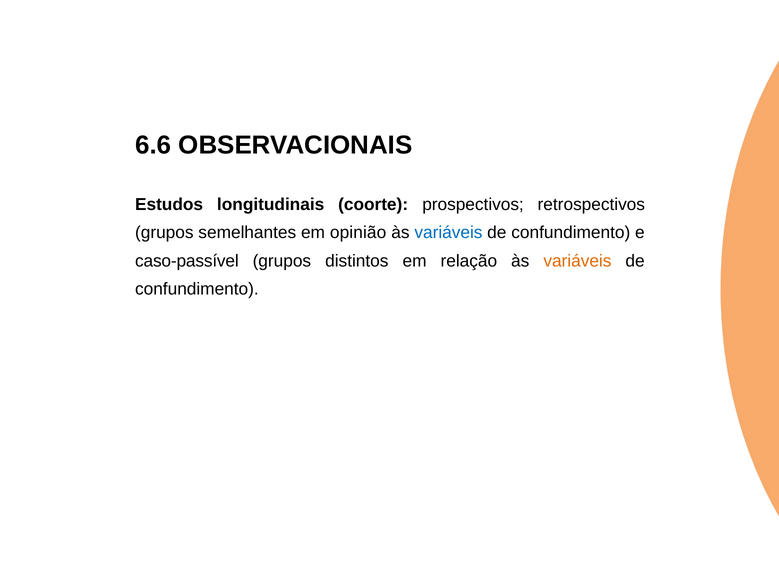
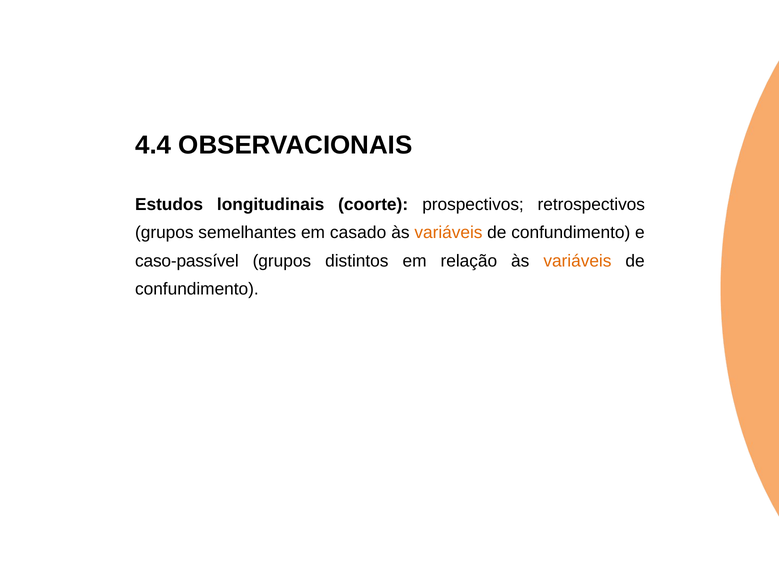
6.6: 6.6 -> 4.4 (153, 145)
opinião: opinião -> casado (358, 233)
variáveis colour: blue -> orange (448, 233)
